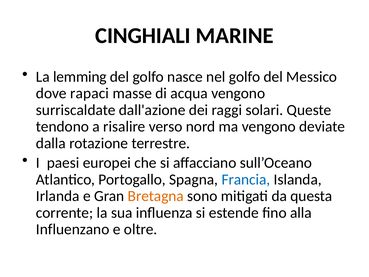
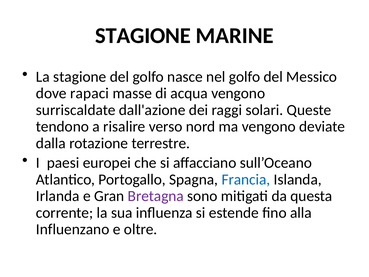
CINGHIALI: CINGHIALI -> STAGIONE (143, 36)
La lemming: lemming -> stagione (80, 77)
Bretagna colour: orange -> purple (156, 196)
